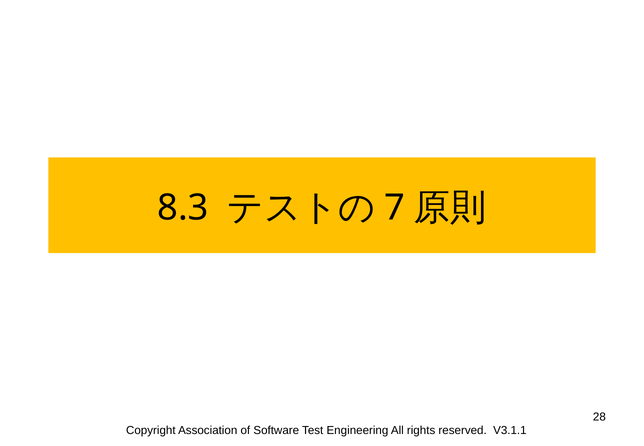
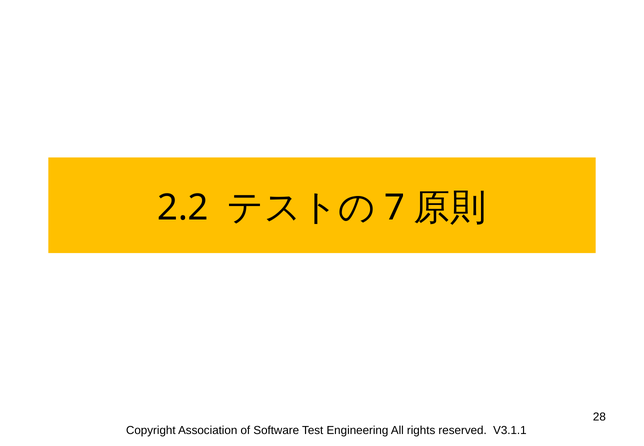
8.3: 8.3 -> 2.2 (183, 208)
